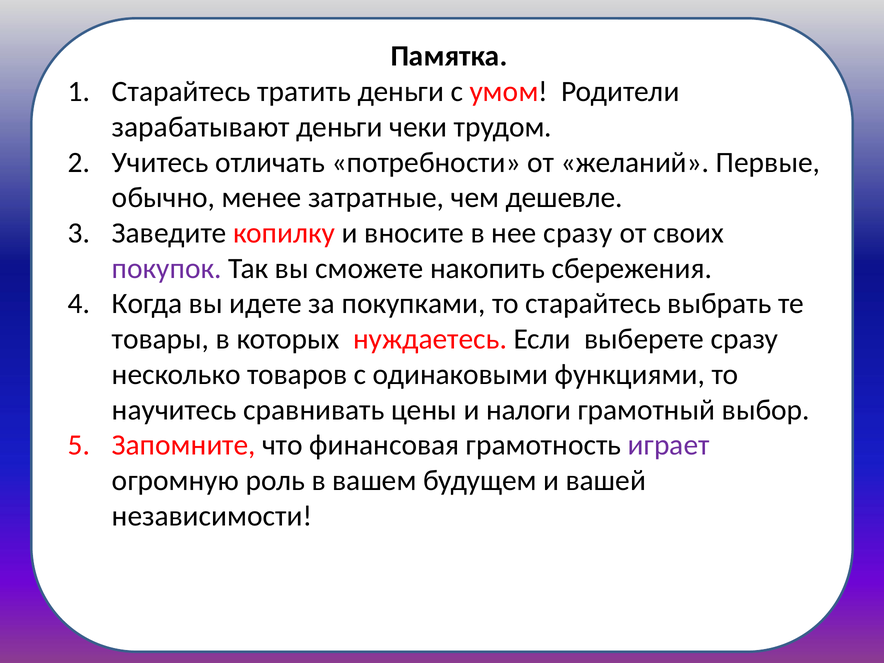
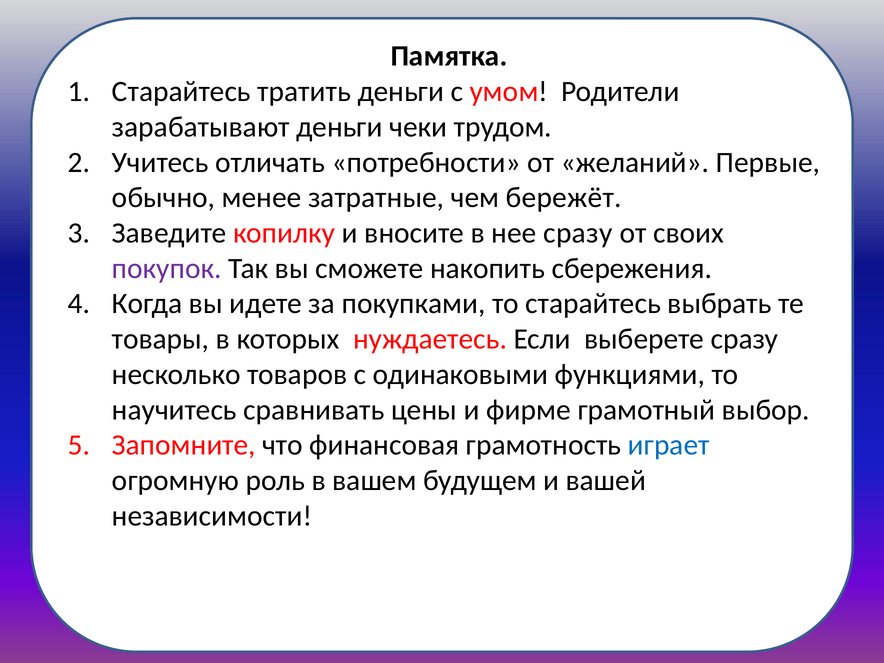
дешевле: дешевле -> бережёт (564, 198)
налоги: налоги -> фирме (528, 410)
играет colour: purple -> blue (669, 445)
